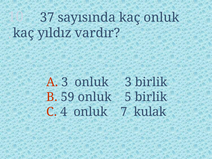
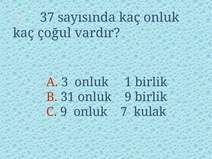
yıldız: yıldız -> çoğul (54, 33)
onluk 3: 3 -> 1 (128, 82)
59: 59 -> 31 (68, 97)
onluk 5: 5 -> 9 (128, 97)
C 4: 4 -> 9 (64, 112)
